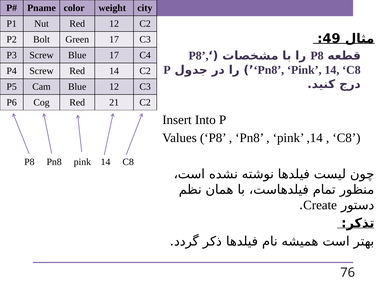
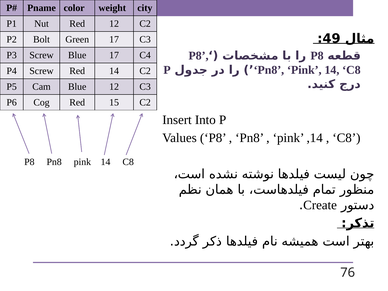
21: 21 -> 15 (114, 102)
